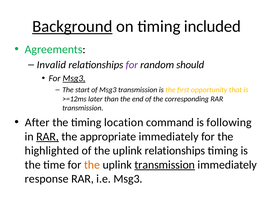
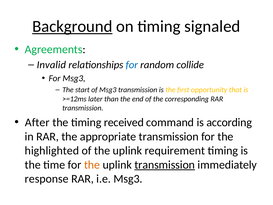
included: included -> signaled (212, 26)
for colour: purple -> blue (132, 65)
should: should -> collide (190, 65)
Msg3 underline: present -> none (74, 78)
location: location -> received (124, 122)
following: following -> according (229, 122)
RAR underline: present -> none (48, 136)
appropriate immediately: immediately -> transmission (169, 136)
uplink relationships: relationships -> requirement (175, 150)
